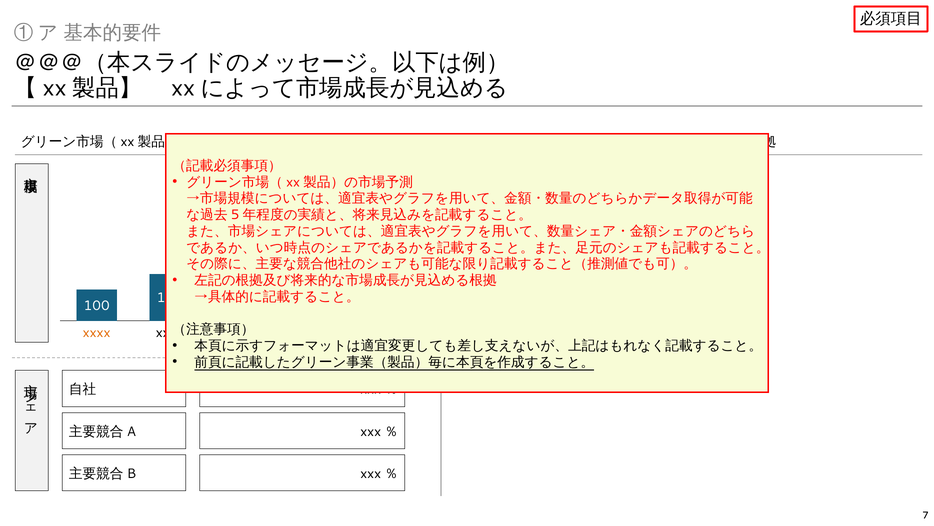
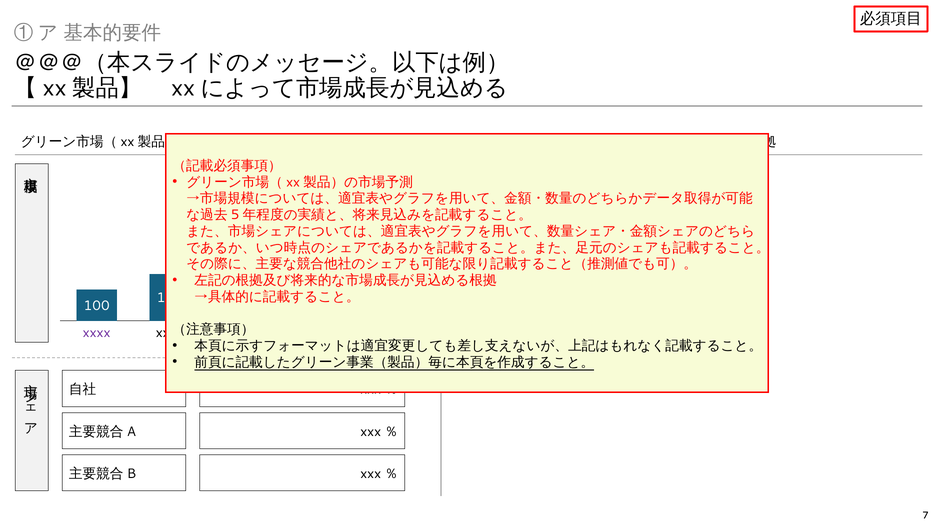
xxxx colour: orange -> purple (97, 332)
